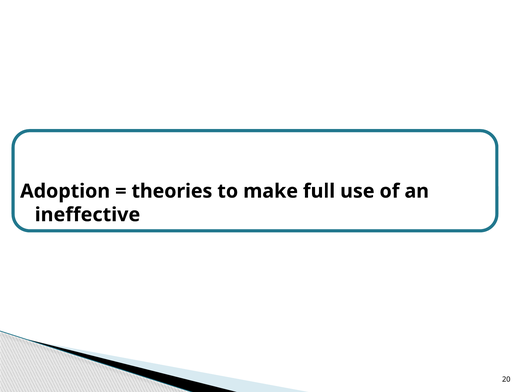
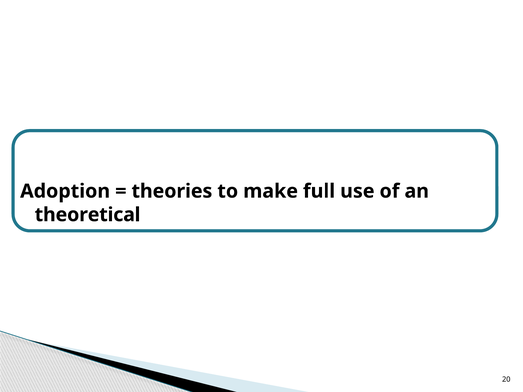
ineffective: ineffective -> theoretical (88, 215)
